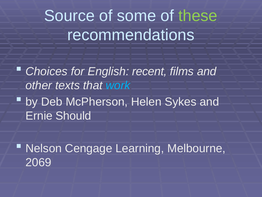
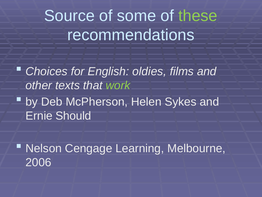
recent: recent -> oldies (149, 71)
work colour: light blue -> light green (118, 85)
2069: 2069 -> 2006 (38, 162)
